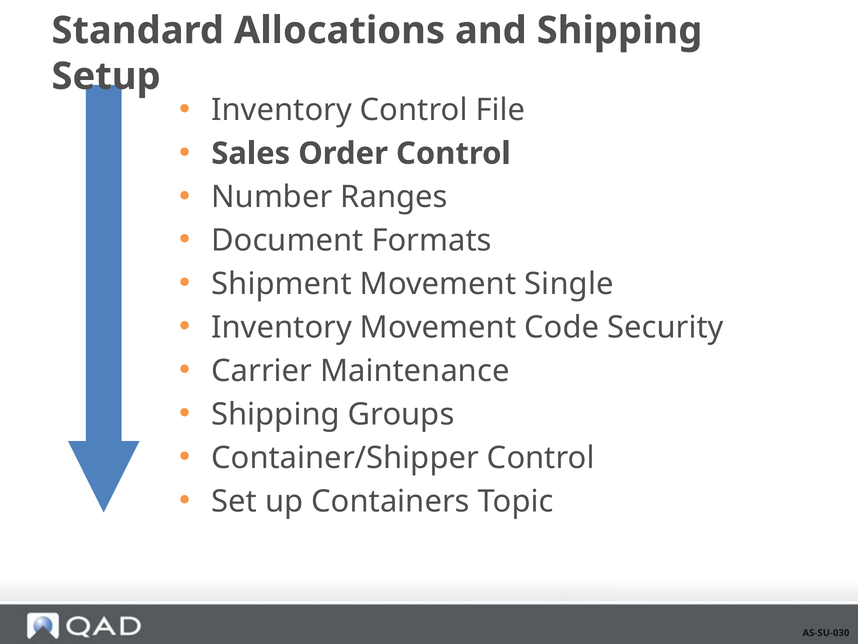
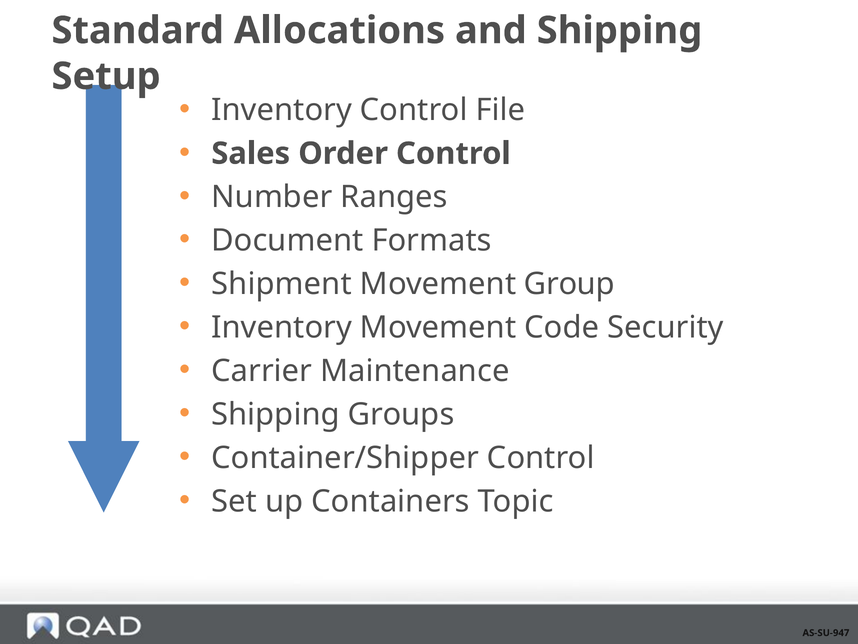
Single: Single -> Group (569, 284)
AS-SU-030: AS-SU-030 -> AS-SU-947 (826, 632)
